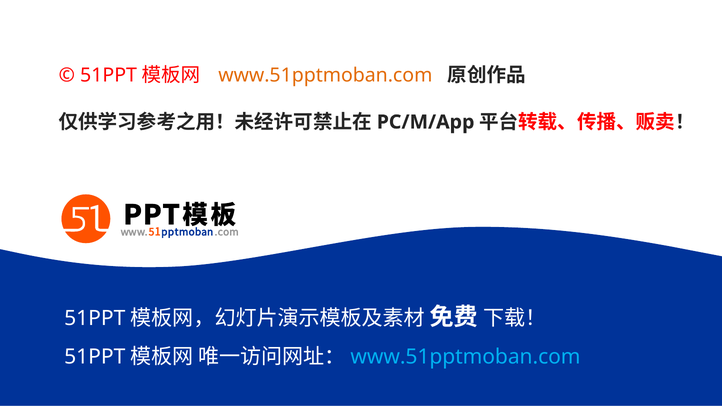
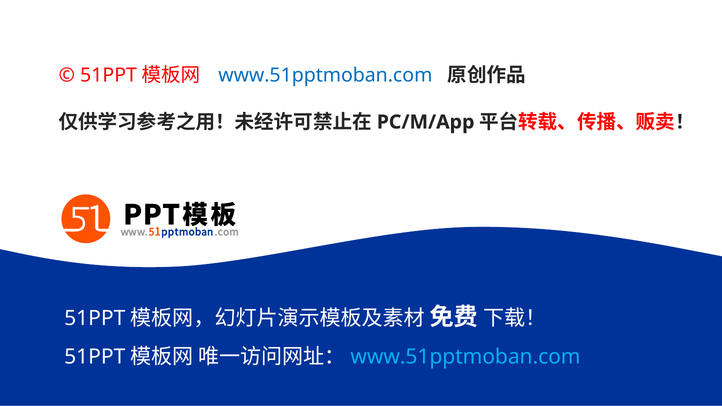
www.51pptmoban.com colour: orange -> blue (325, 75)
